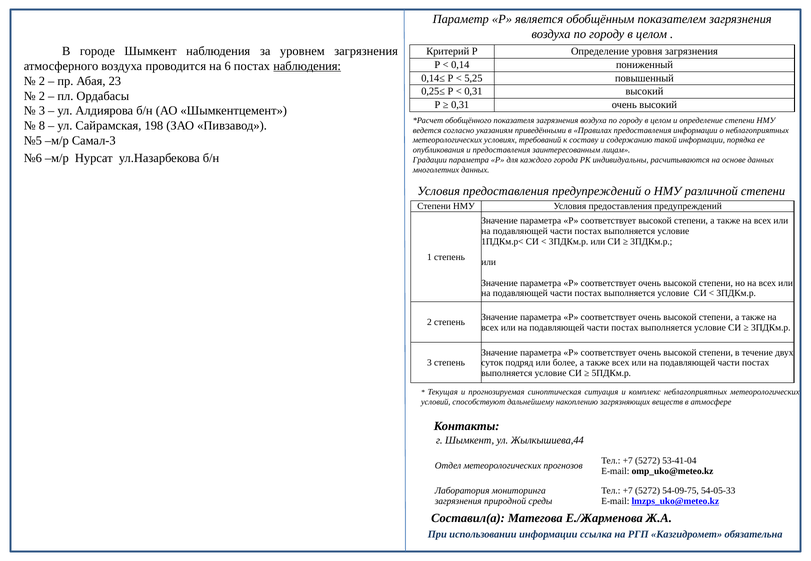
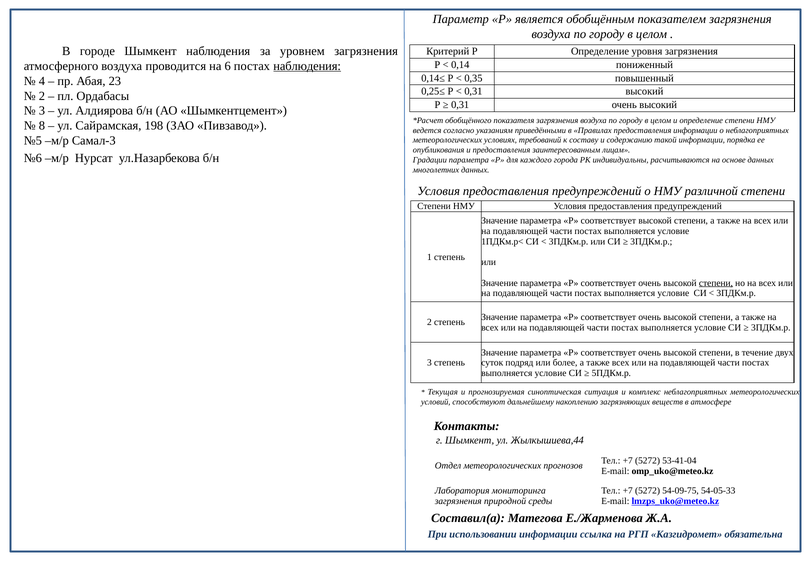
5,25: 5,25 -> 0,35 (473, 78)
2: 2 -> 4 (42, 81)
степени underline: none -> present (716, 283)
